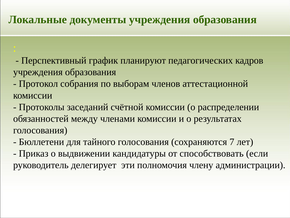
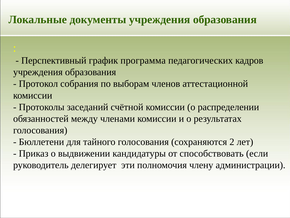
планируют: планируют -> программа (143, 60)
7: 7 -> 2 (232, 142)
